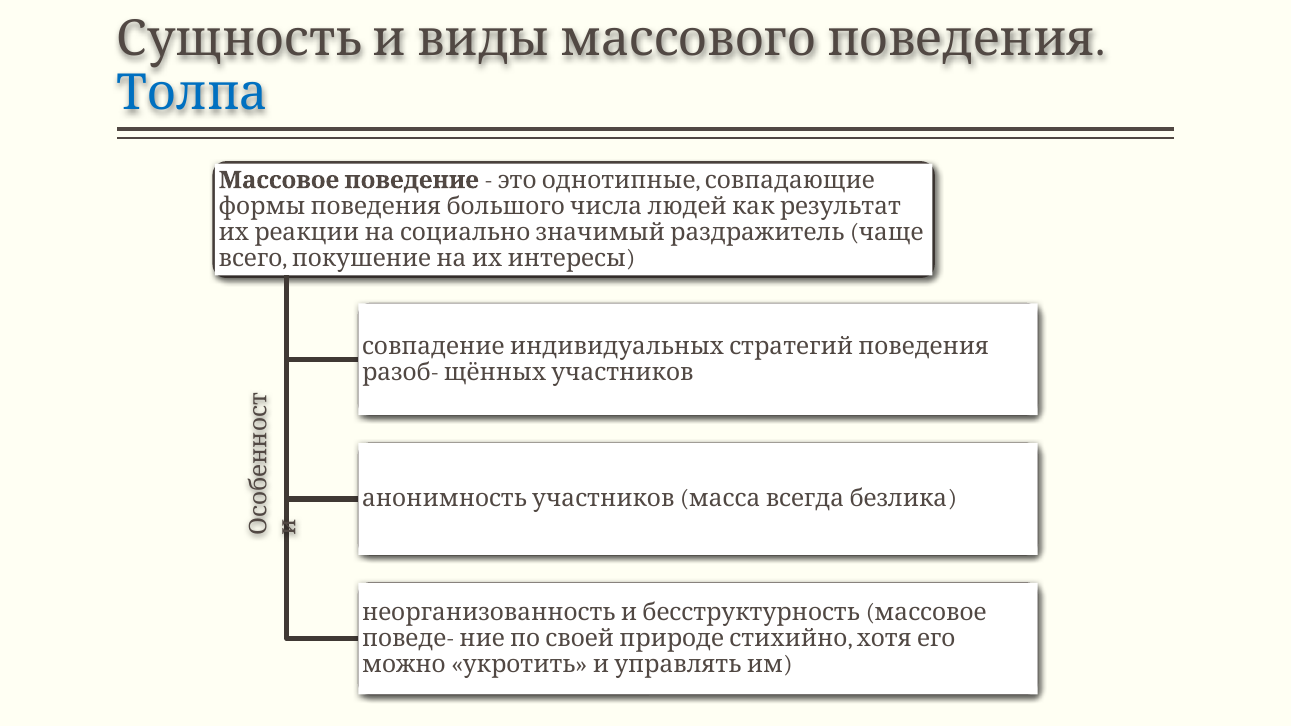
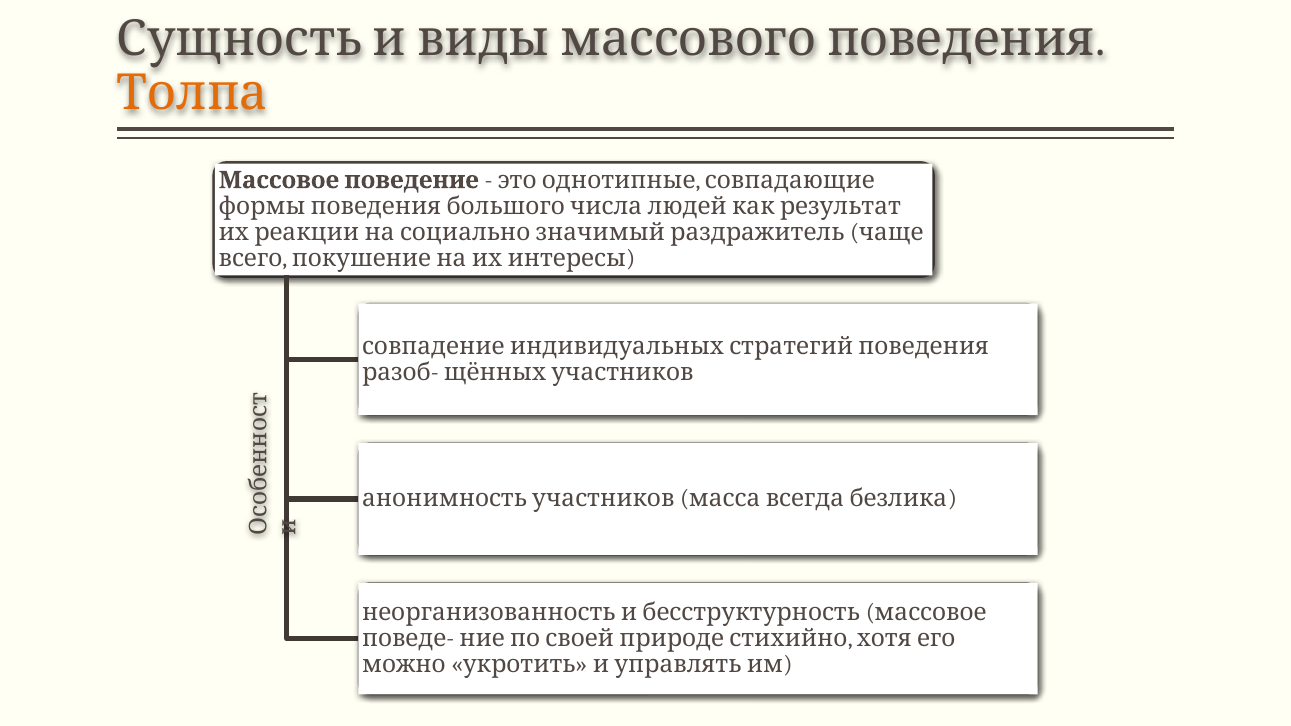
Толпа colour: blue -> orange (193, 93)
